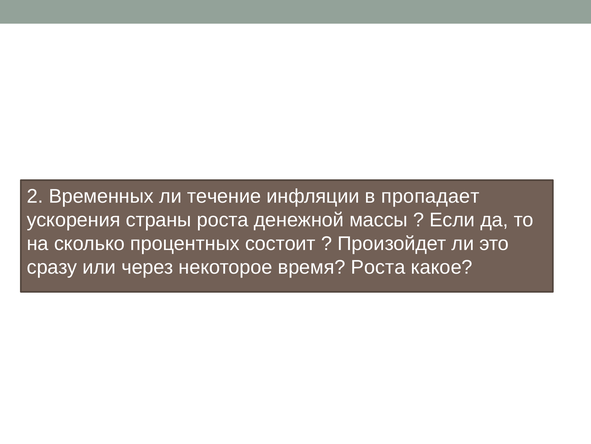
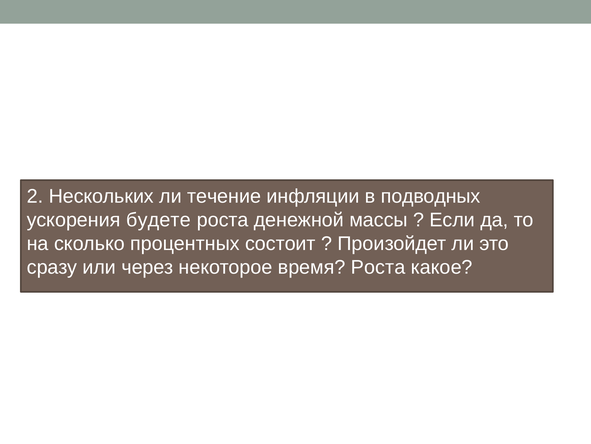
Временных: Временных -> Нескольких (101, 196)
пропадает: пропадает -> подводных (431, 196)
страны: страны -> будете (159, 220)
